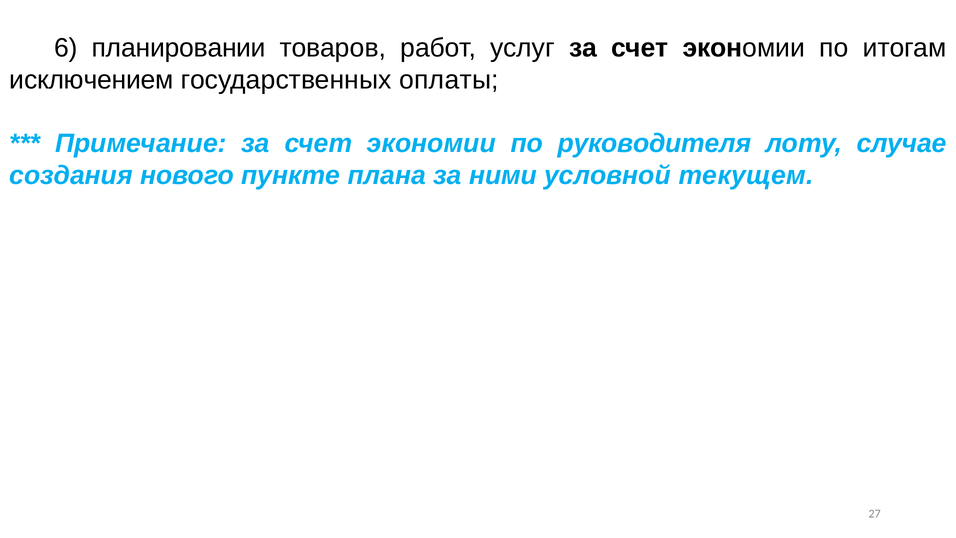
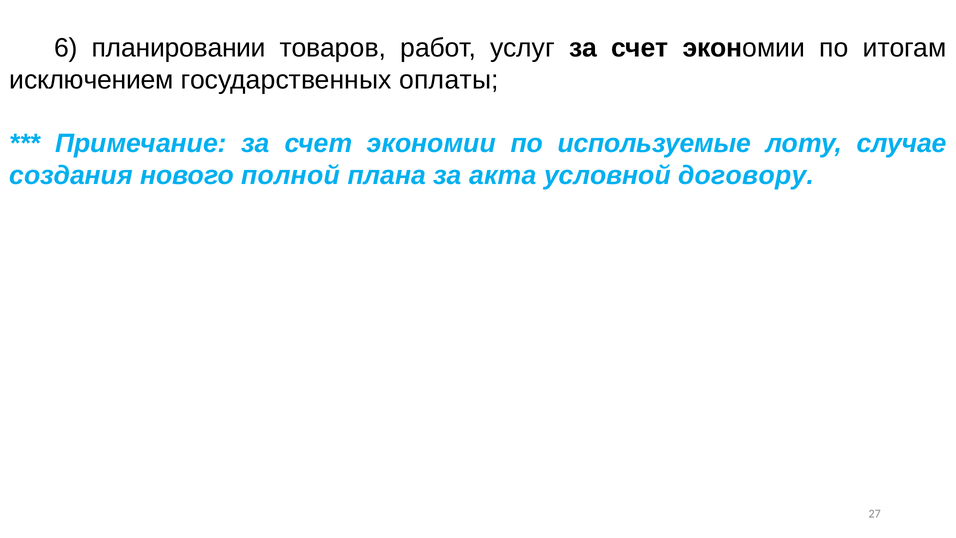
руководителя: руководителя -> используемые (654, 144)
пункте: пункте -> полной (291, 176)
ними: ними -> акта (503, 176)
текущем: текущем -> договору (746, 176)
